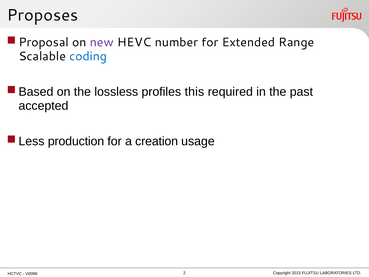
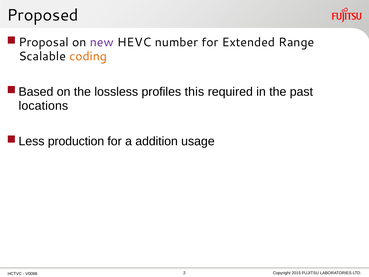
Proposes: Proposes -> Proposed (43, 15)
coding colour: blue -> orange (88, 56)
accepted: accepted -> locations (43, 106)
creation: creation -> addition (157, 141)
